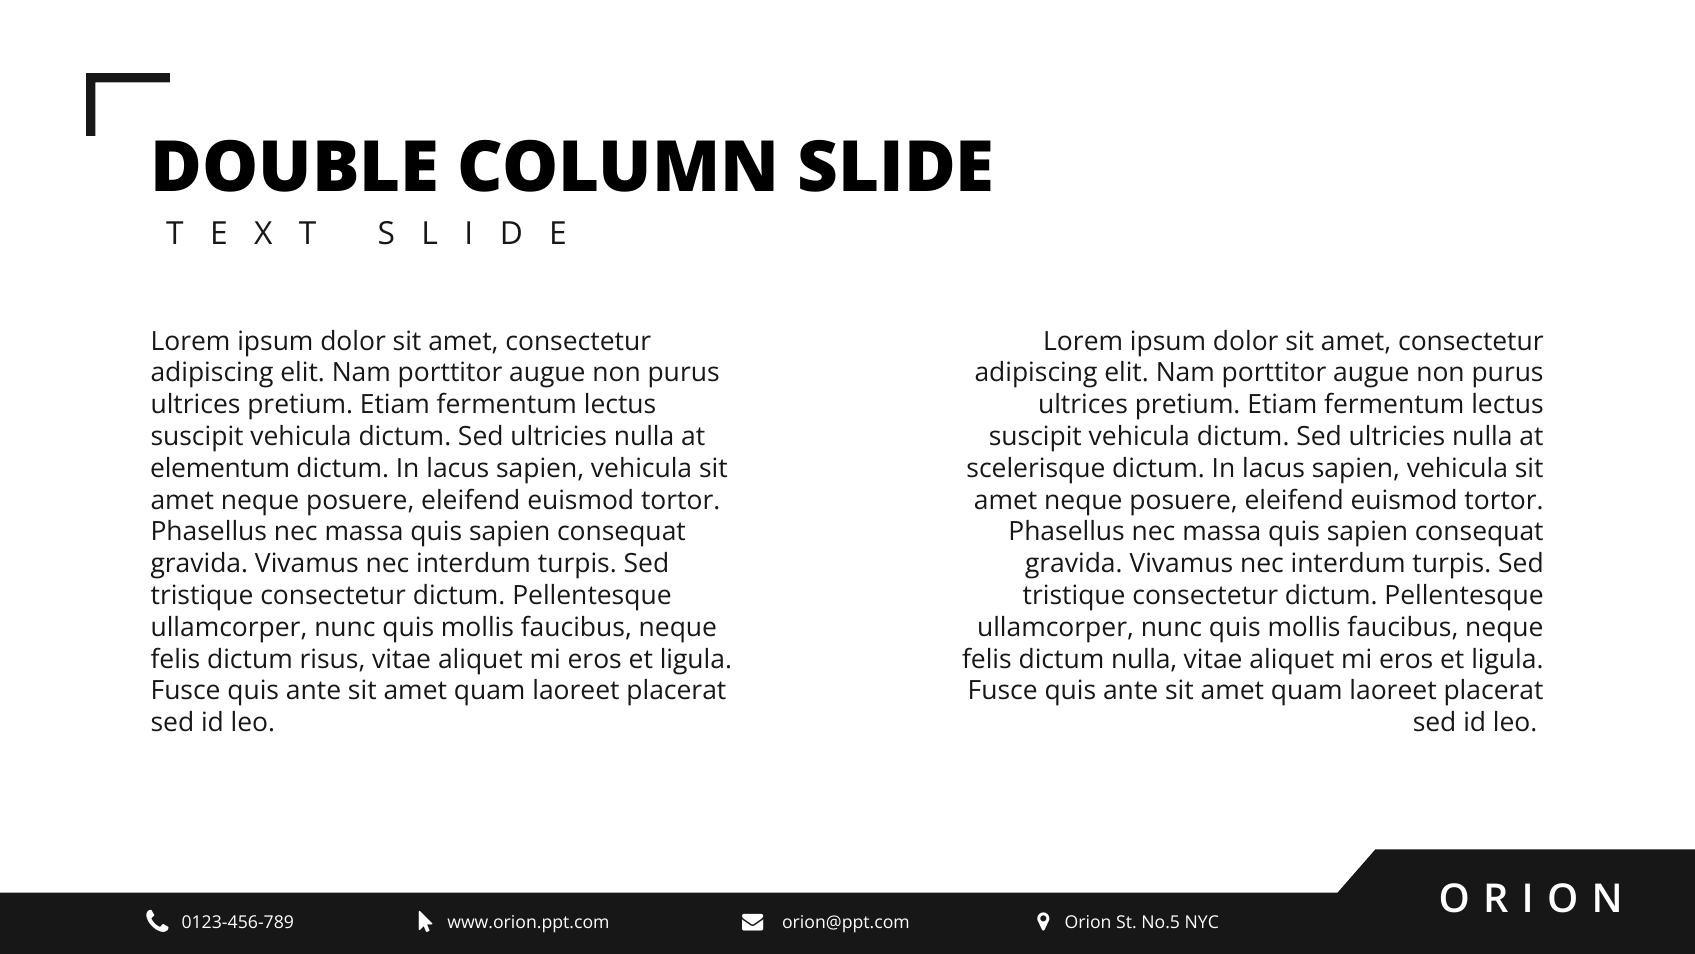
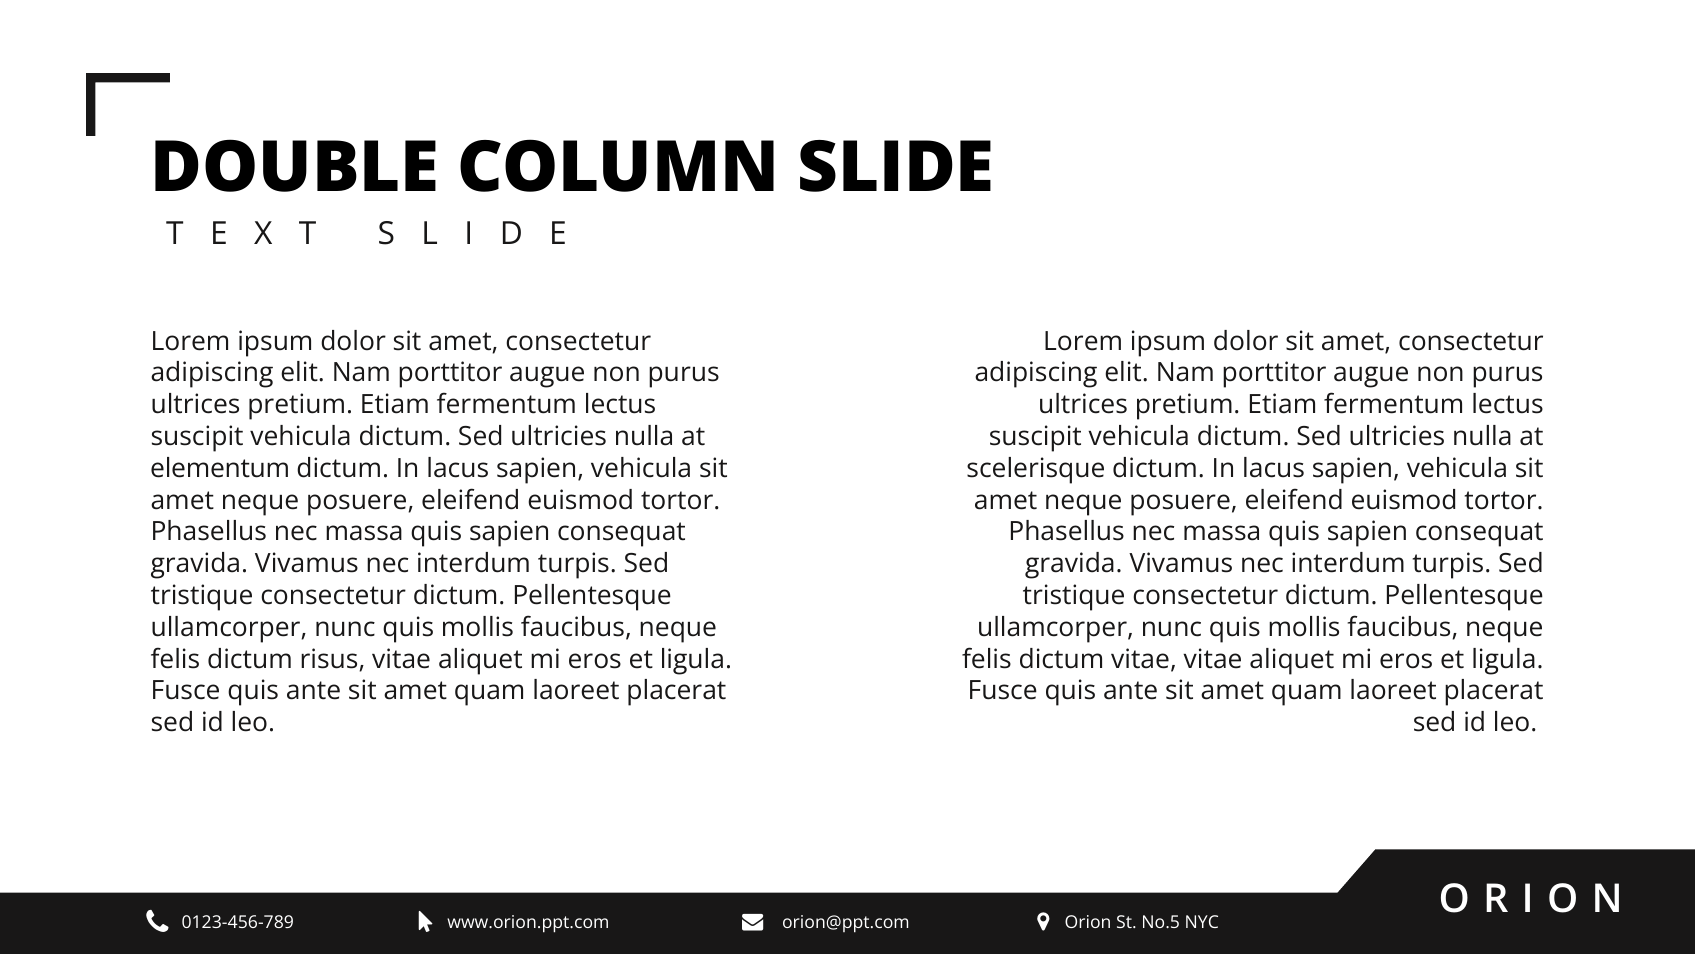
dictum nulla: nulla -> vitae (1144, 659)
